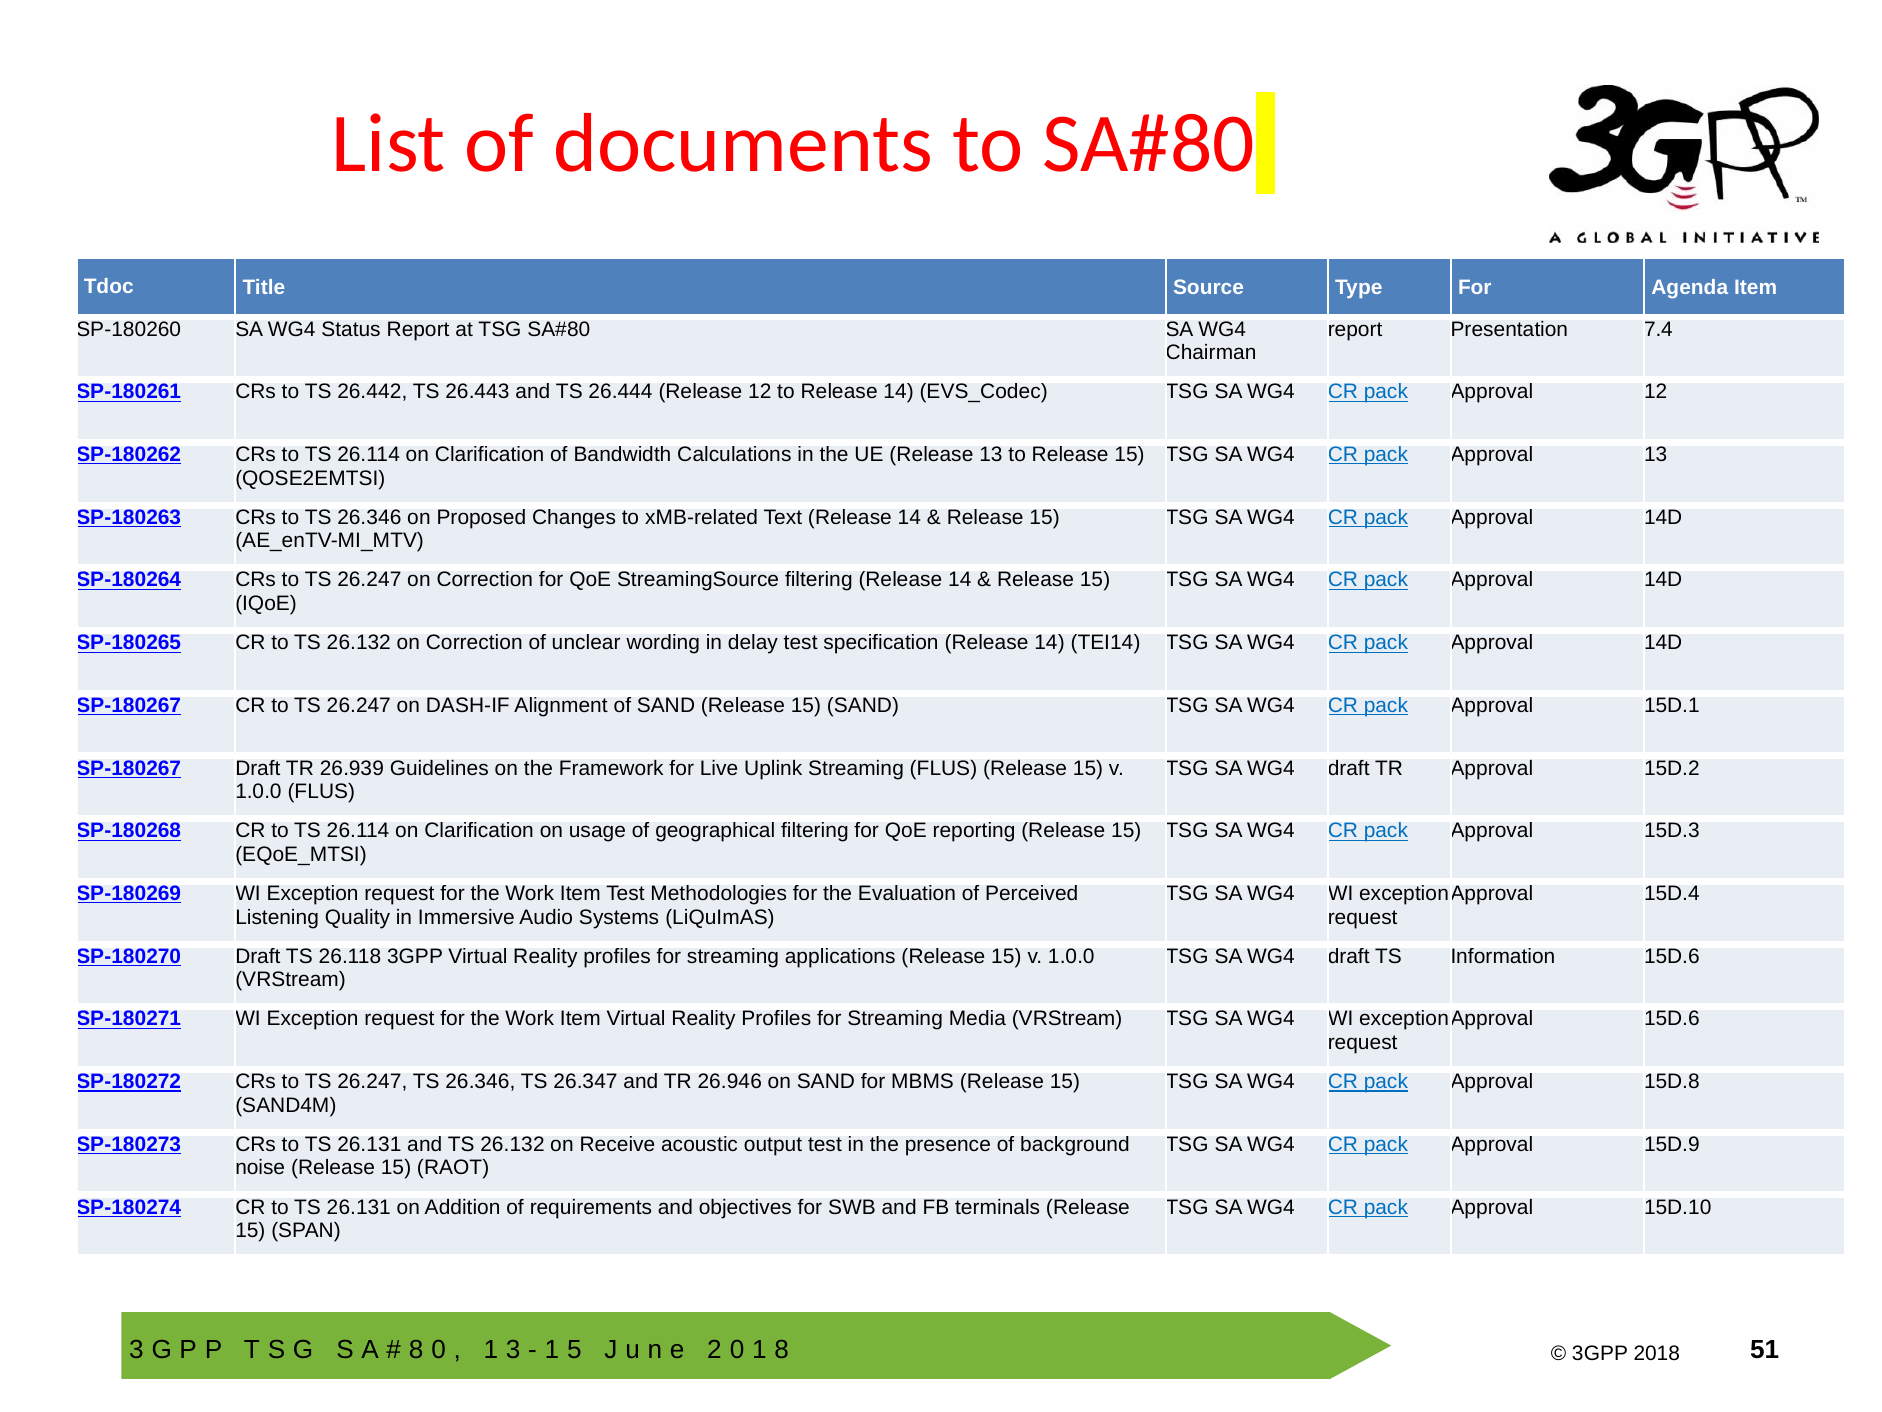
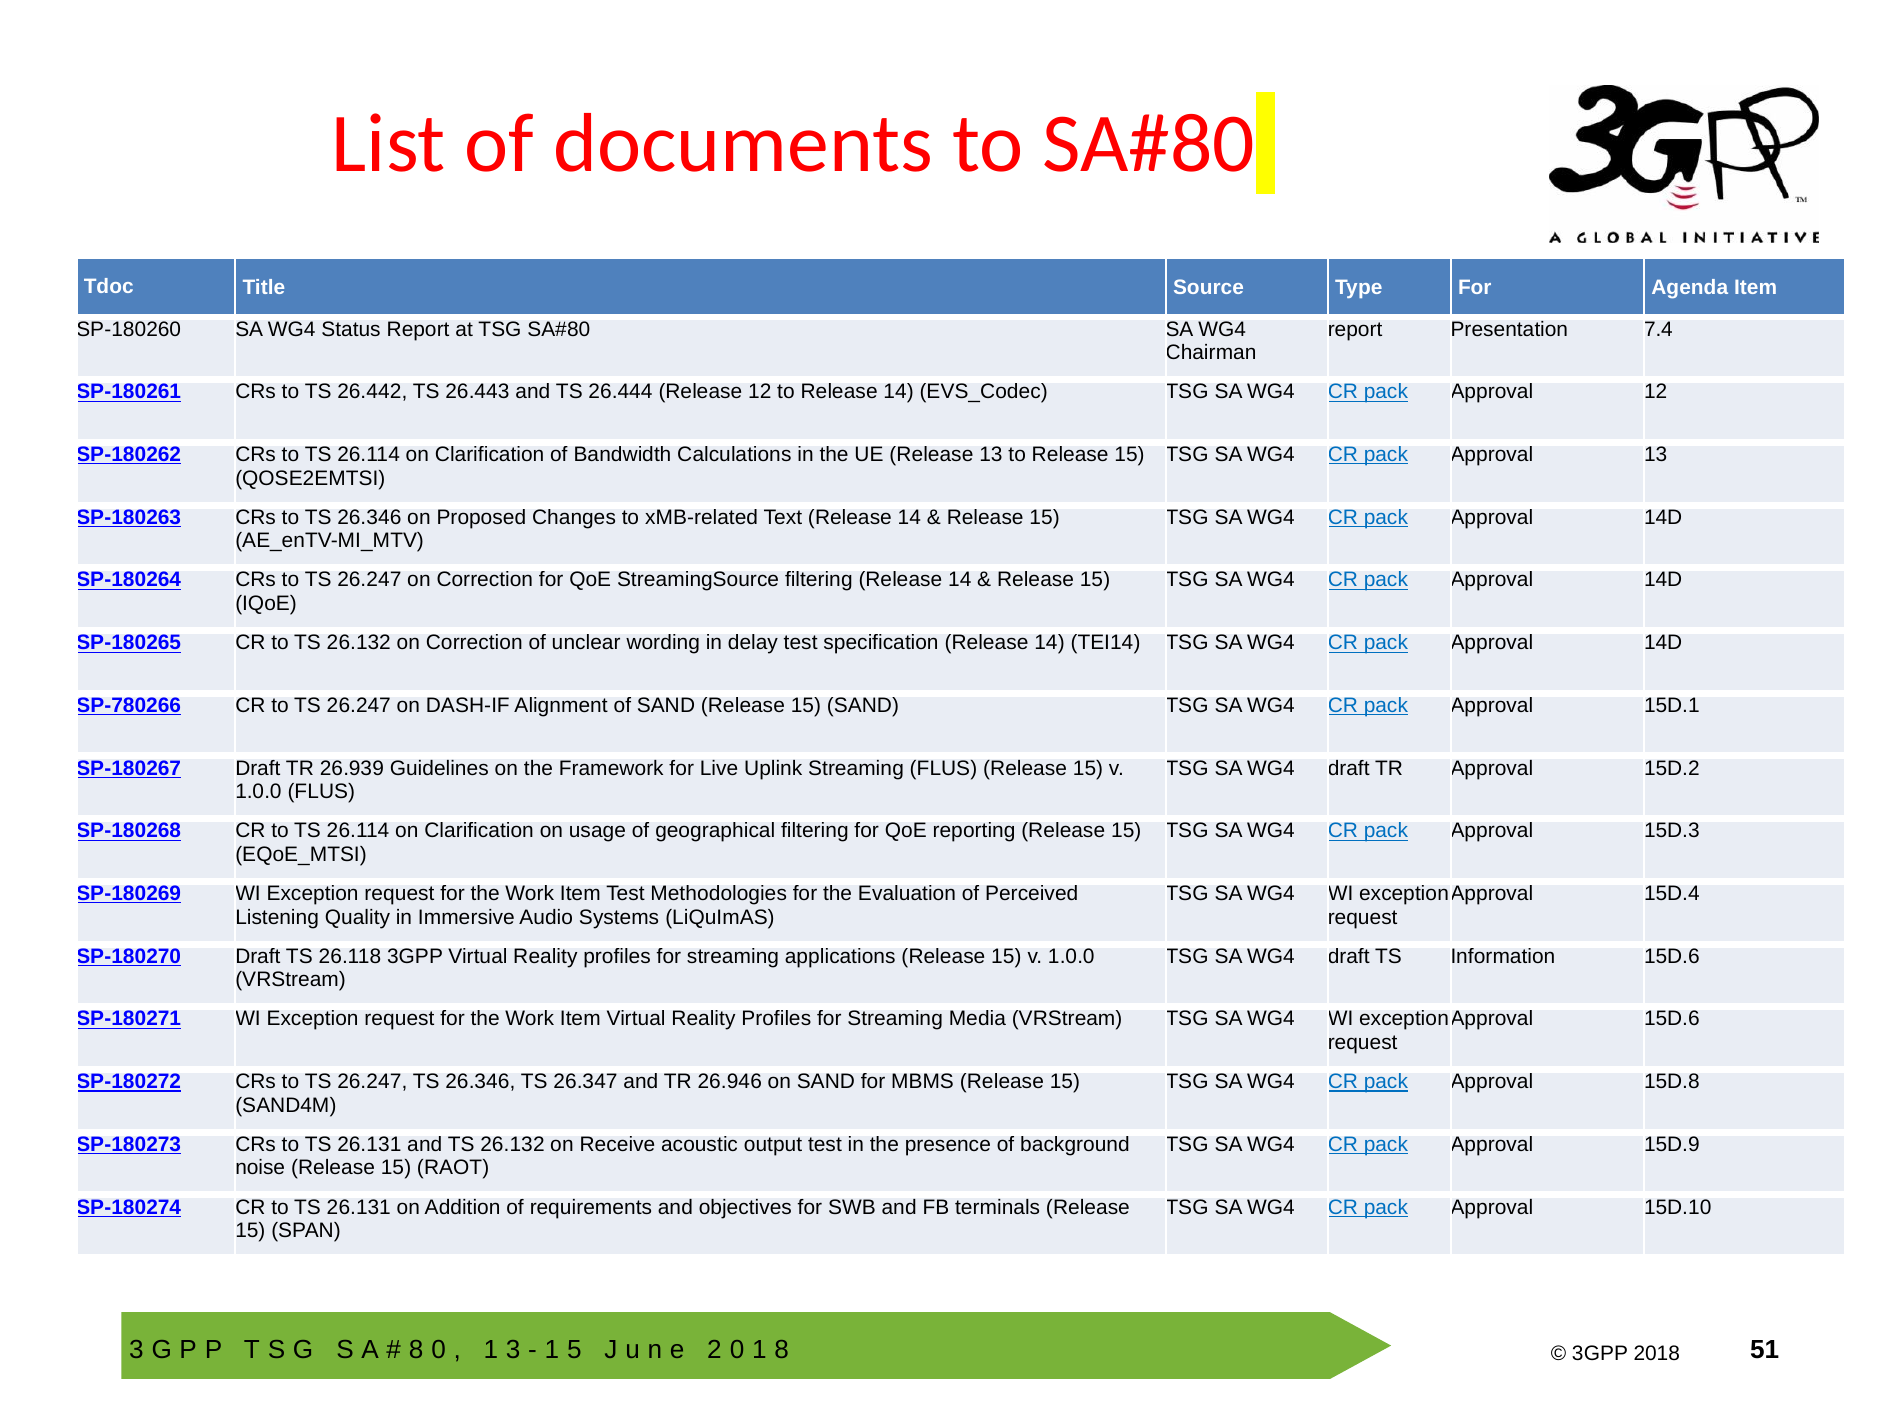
SP-180267: SP-180267 -> SP-780266 (129, 705)
